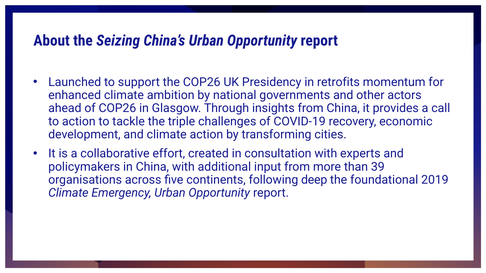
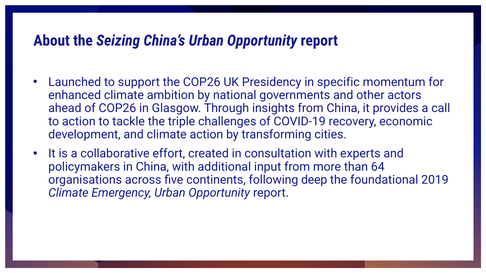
retrofits: retrofits -> specific (338, 82)
39: 39 -> 64 (378, 167)
